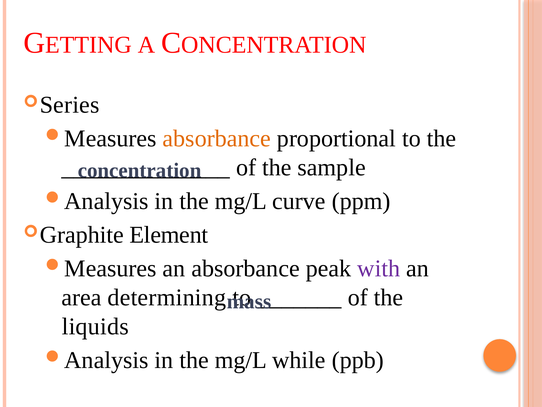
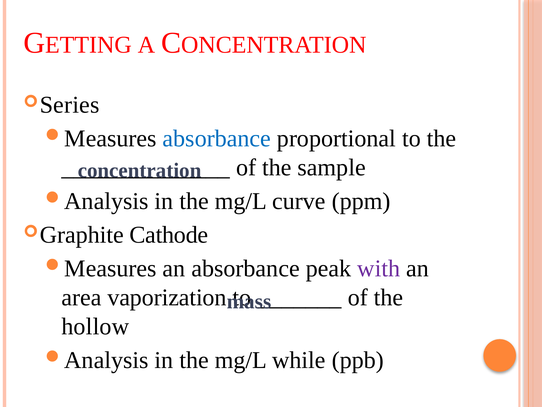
absorbance colour: orange -> blue (217, 138)
Element: Element -> Cathode (169, 234)
determining: determining -> vaporization (167, 297)
liquids: liquids -> hollow (95, 326)
